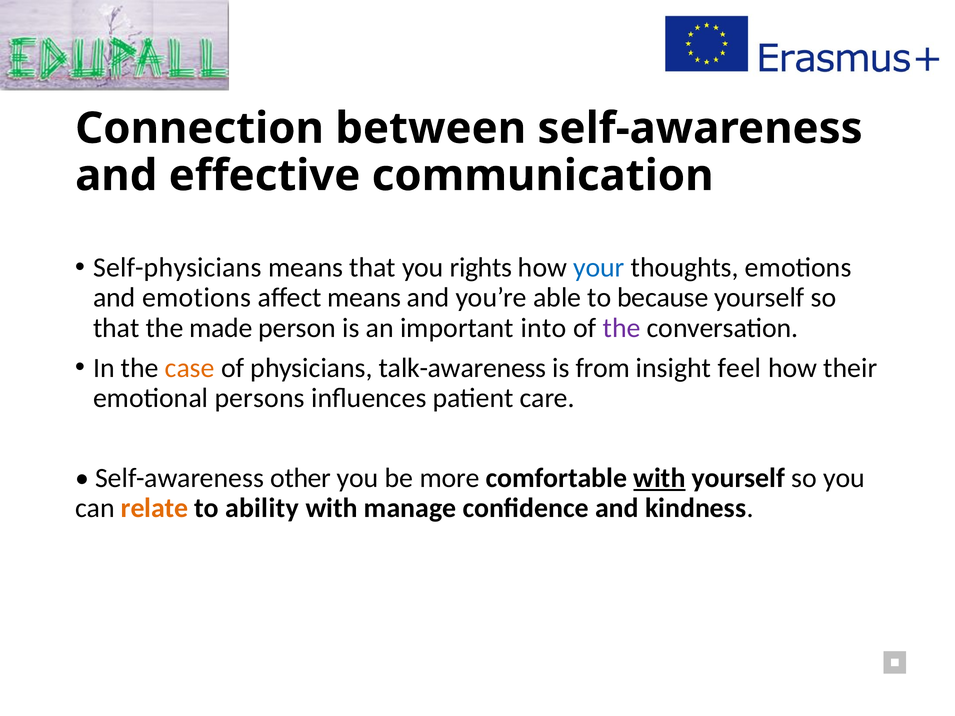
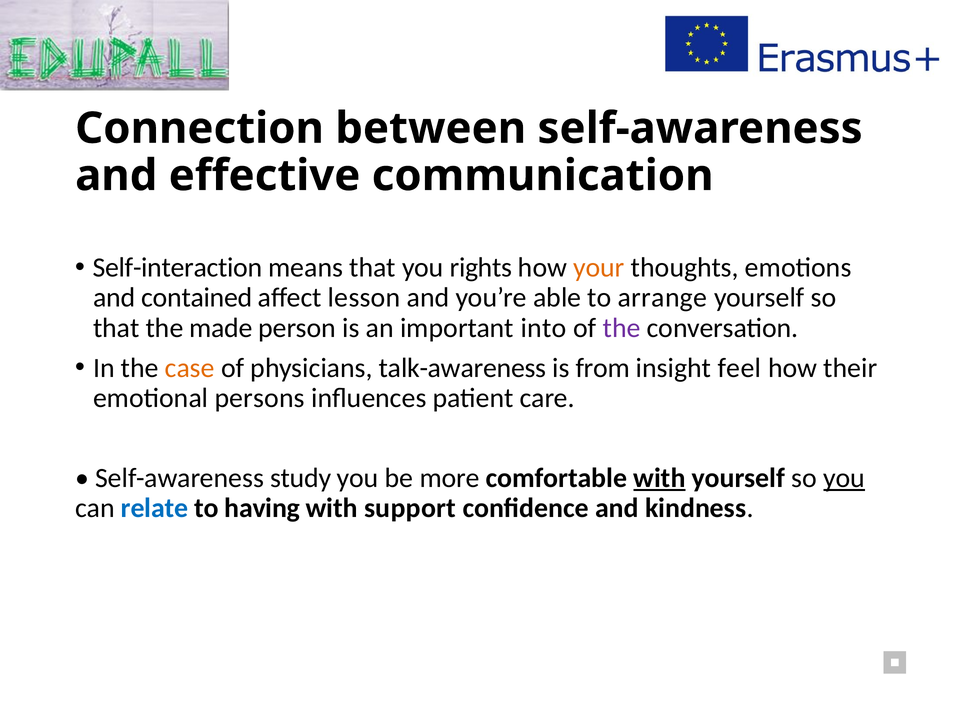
Self-physicians: Self-physicians -> Self-interaction (178, 268)
your colour: blue -> orange (599, 268)
and emotions: emotions -> contained (197, 298)
affect means: means -> lesson (364, 298)
because: because -> arrange (662, 298)
other: other -> study (301, 478)
you underline: none -> present (844, 478)
relate colour: orange -> blue (155, 508)
ability: ability -> having (262, 508)
manage: manage -> support (410, 508)
